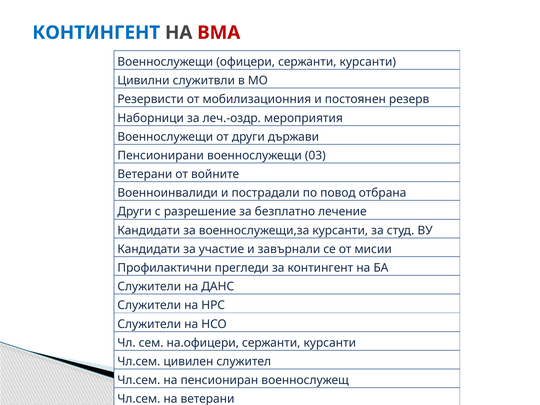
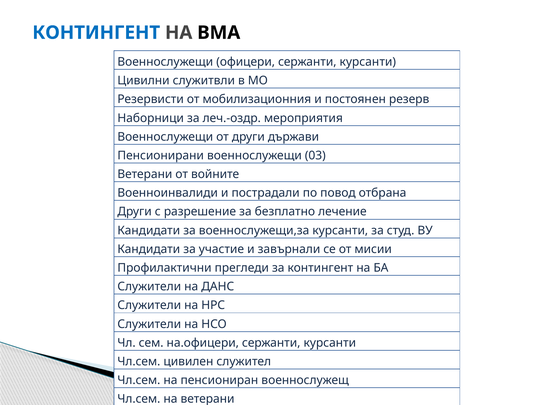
ВМА colour: red -> black (219, 33)
